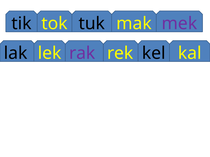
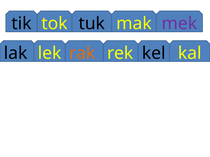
rak colour: purple -> orange (82, 53)
